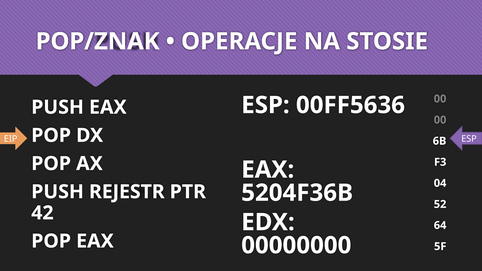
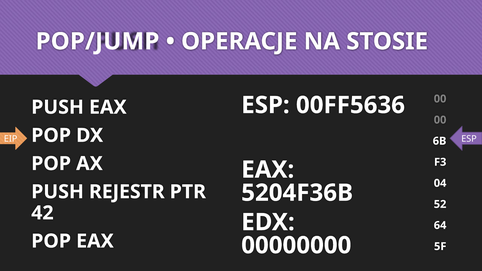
POP/ZNAK: POP/ZNAK -> POP/JUMP (97, 41)
